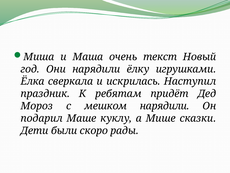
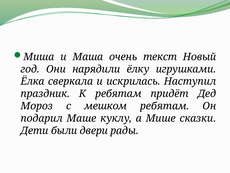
мешком нарядили: нарядили -> ребятам (165, 106)
скоро: скоро -> двери (94, 130)
